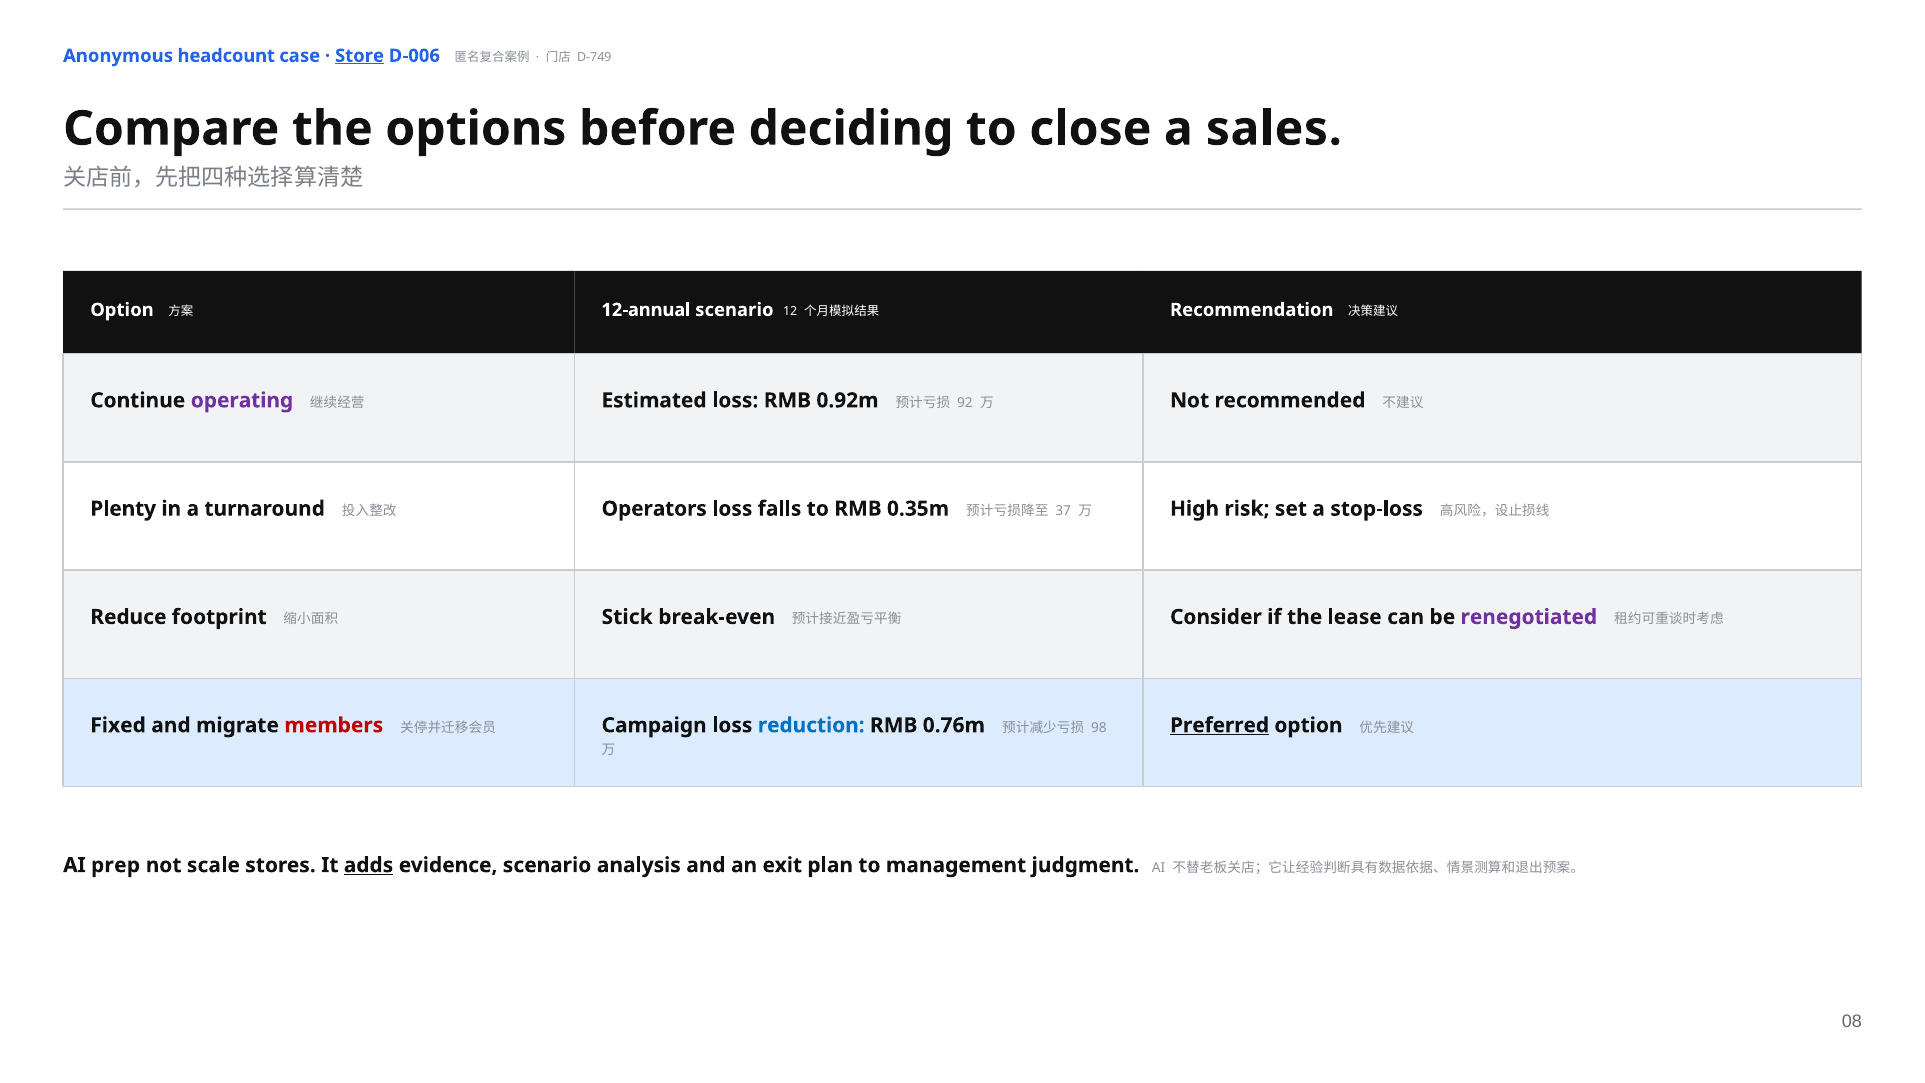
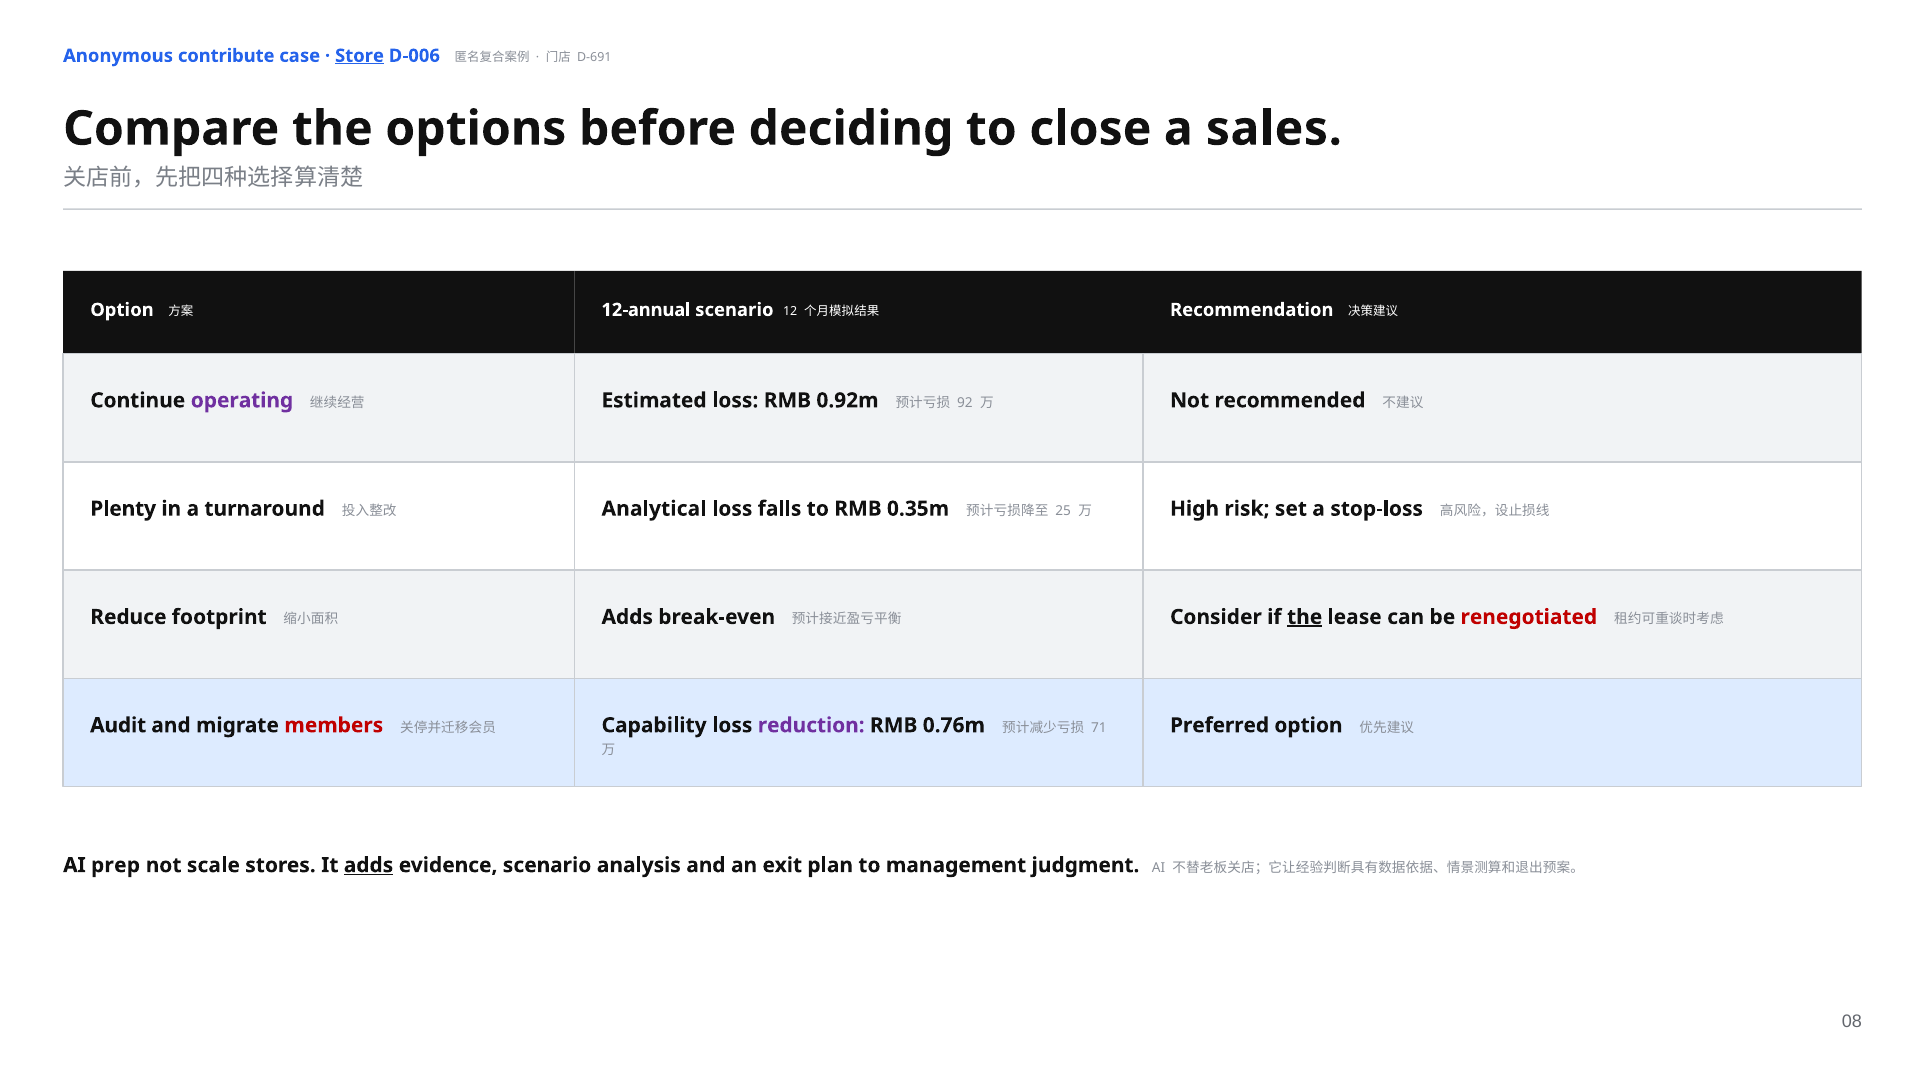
headcount: headcount -> contribute (226, 56)
D-749: D-749 -> D-691 (594, 58)
Operators: Operators -> Analytical (654, 509)
37: 37 -> 25 (1063, 511)
Stick: Stick -> Adds (627, 617)
the underline: none -> present (1305, 617)
renegotiated colour: purple -> red (1529, 617)
Fixed: Fixed -> Audit (118, 725)
Campaign: Campaign -> Capability (654, 725)
reduction colour: blue -> purple (811, 725)
98: 98 -> 71 (1099, 728)
Preferred underline: present -> none (1220, 725)
